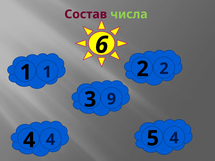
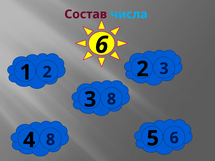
числа colour: light green -> light blue (129, 14)
2 2: 2 -> 3 (164, 69)
1 1: 1 -> 2 (47, 72)
3 9: 9 -> 8 (111, 99)
5 4: 4 -> 6 (174, 138)
4: 4 -> 8 (51, 140)
